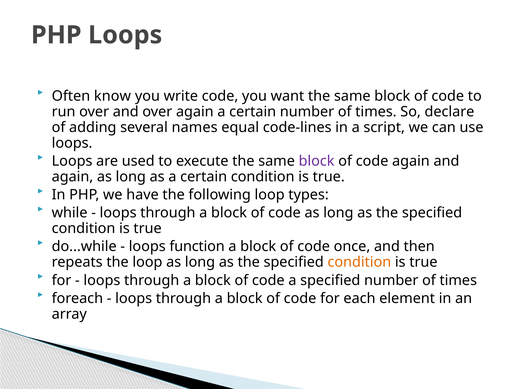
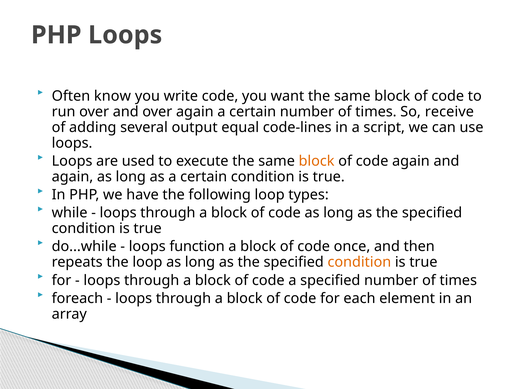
declare: declare -> receive (449, 112)
names: names -> output (195, 127)
block colour: purple -> orange (317, 161)
